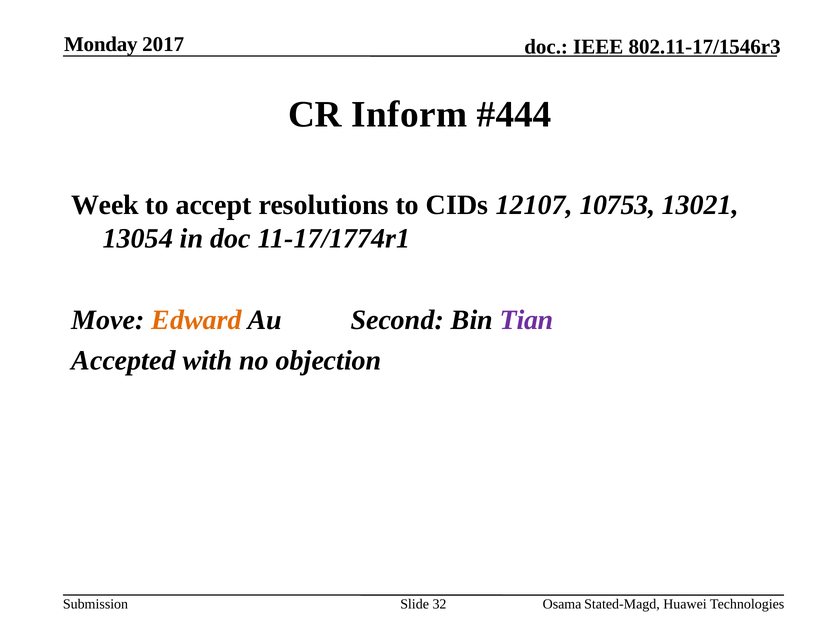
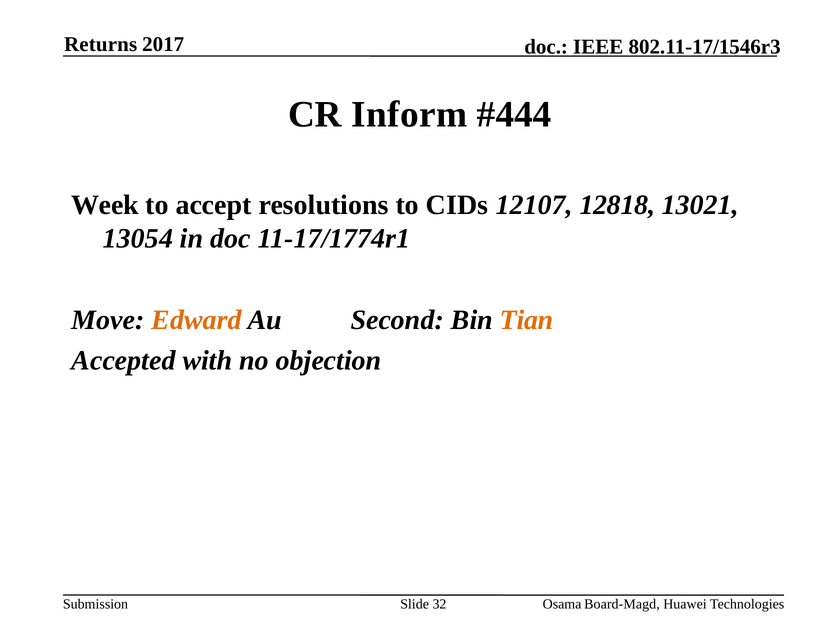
Monday: Monday -> Returns (101, 45)
10753: 10753 -> 12818 (617, 205)
Tian colour: purple -> orange (527, 320)
Stated-Magd: Stated-Magd -> Board-Magd (622, 604)
